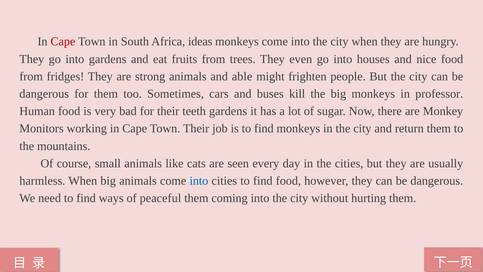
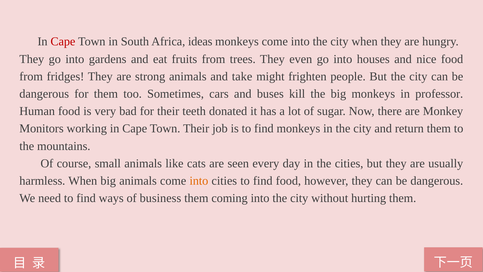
able: able -> take (242, 76)
teeth gardens: gardens -> donated (228, 111)
into colour: blue -> orange (199, 181)
peaceful: peaceful -> business (160, 198)
